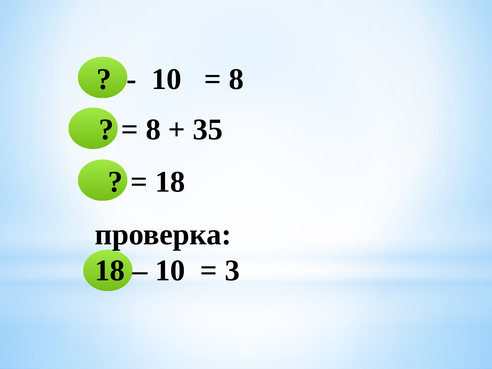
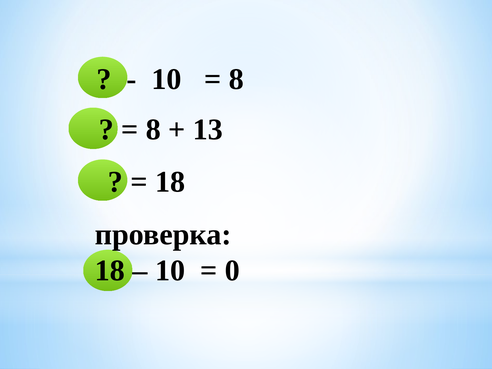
35: 35 -> 13 (208, 130)
3: 3 -> 0 (232, 271)
